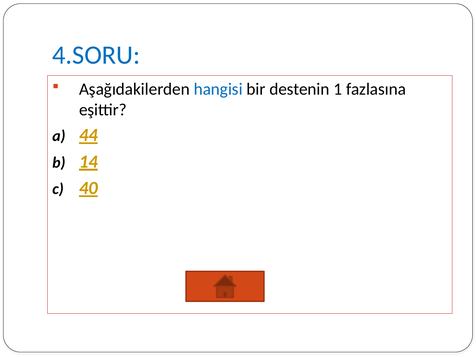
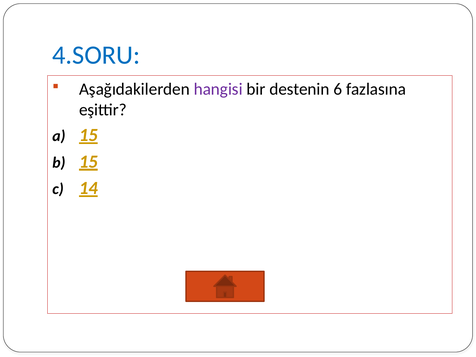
hangisi colour: blue -> purple (218, 89)
1: 1 -> 6 (338, 89)
44: 44 -> 15 (88, 135)
14: 14 -> 15 (88, 162)
40: 40 -> 14 (88, 188)
